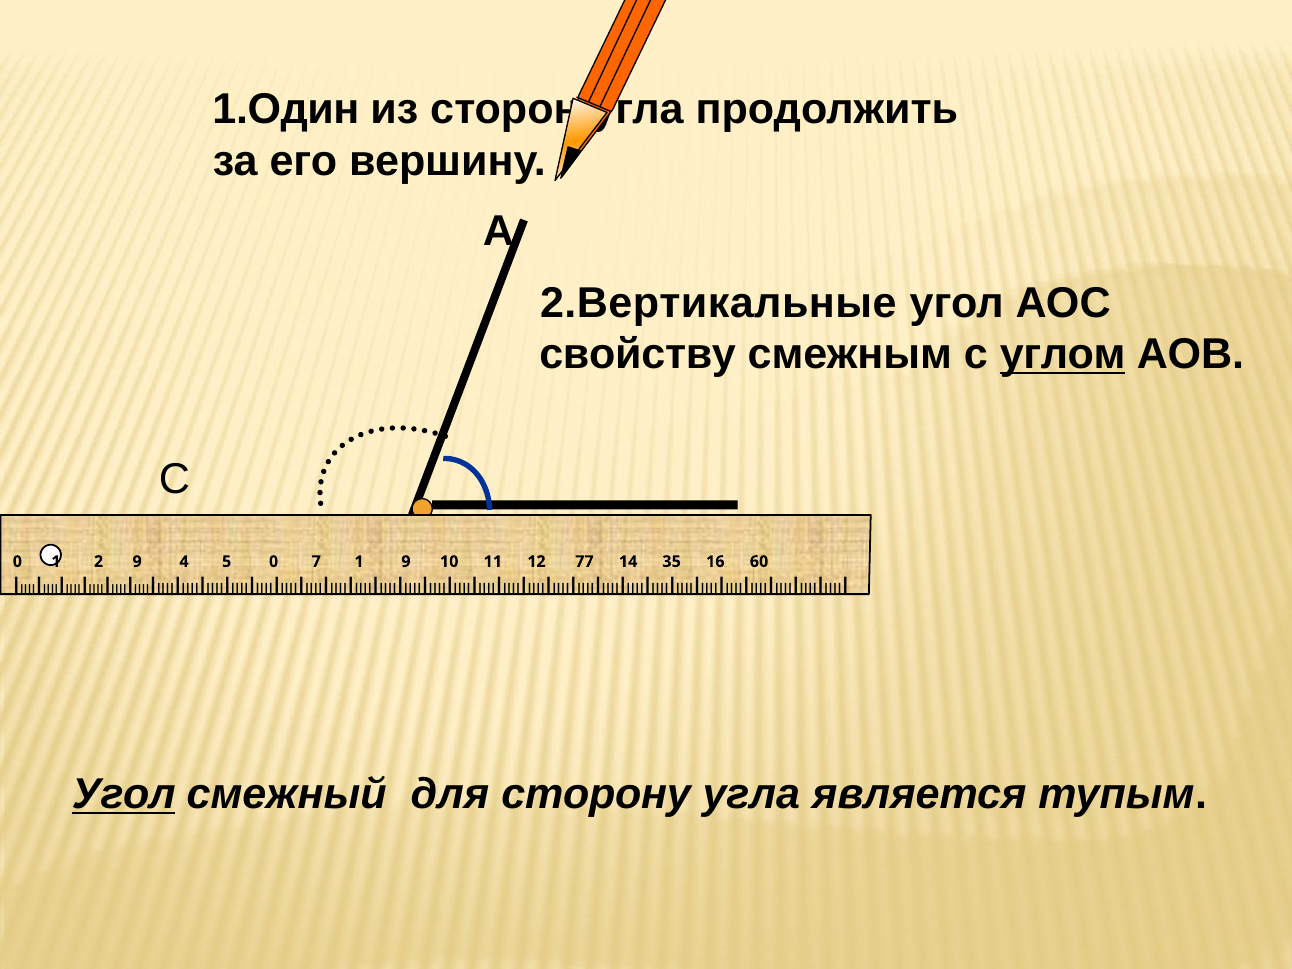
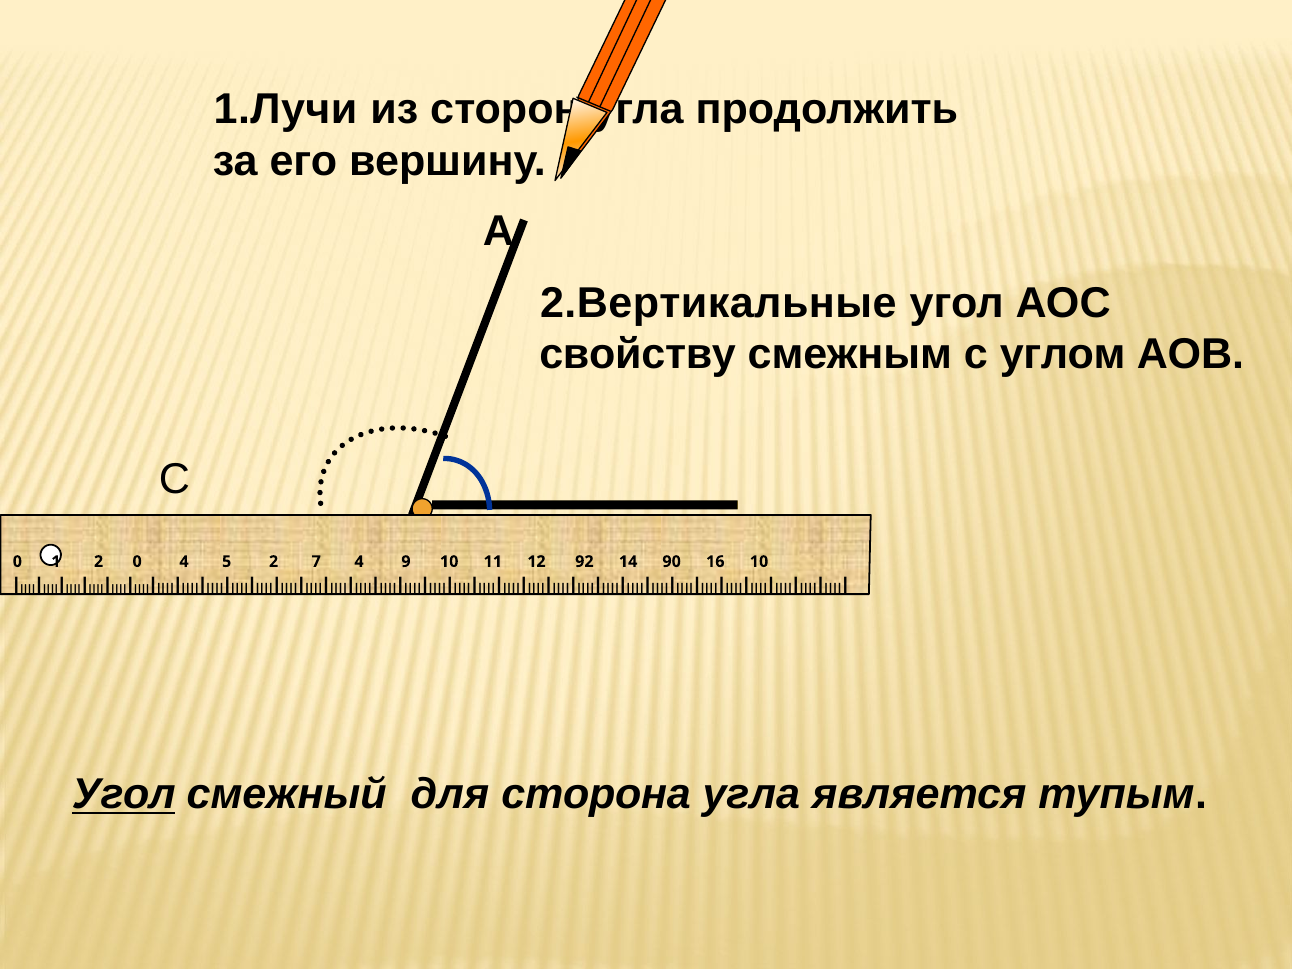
1.Один: 1.Один -> 1.Лучи (286, 110)
углом underline: present -> none (1063, 355)
2 9: 9 -> 0 (137, 562)
5 0: 0 -> 2 (274, 562)
7 1: 1 -> 4 (359, 562)
77: 77 -> 92 (584, 562)
35: 35 -> 90 (672, 562)
60: 60 -> 10 (759, 562)
сторону: сторону -> сторона (596, 794)
